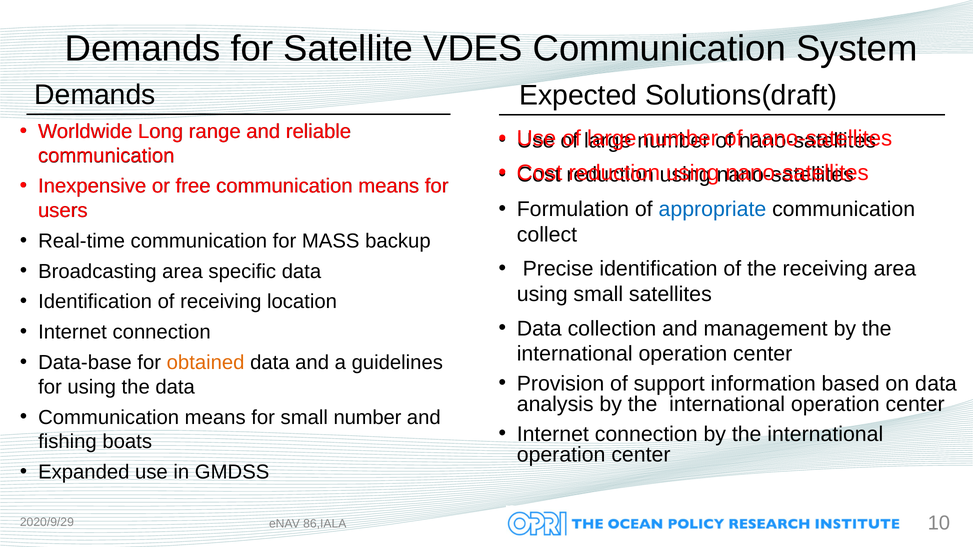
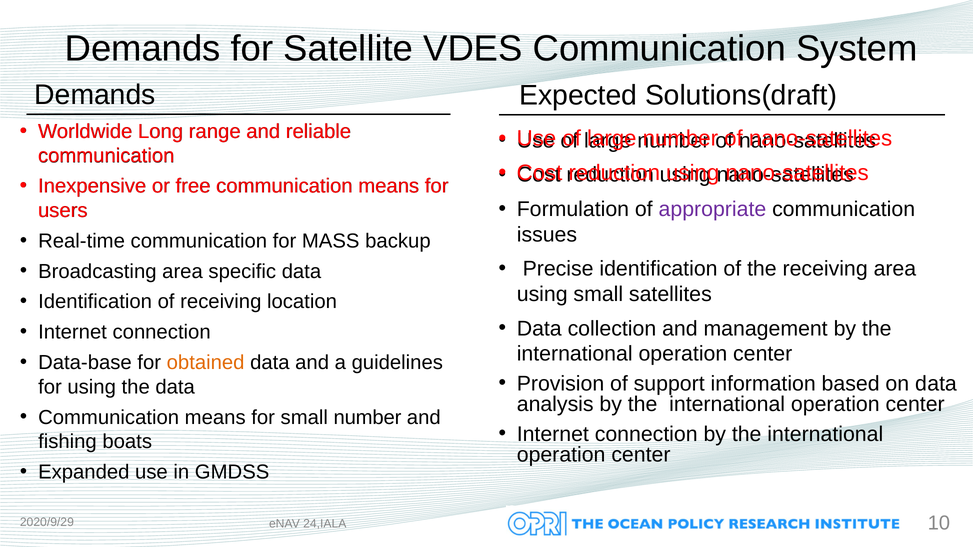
appropriate colour: blue -> purple (712, 209)
collect: collect -> issues (547, 235)
86,IALA: 86,IALA -> 24,IALA (325, 524)
